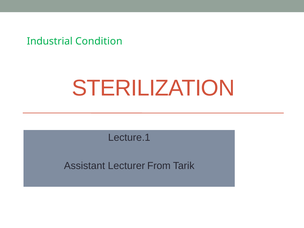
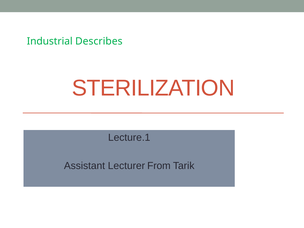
Condition: Condition -> Describes (99, 41)
